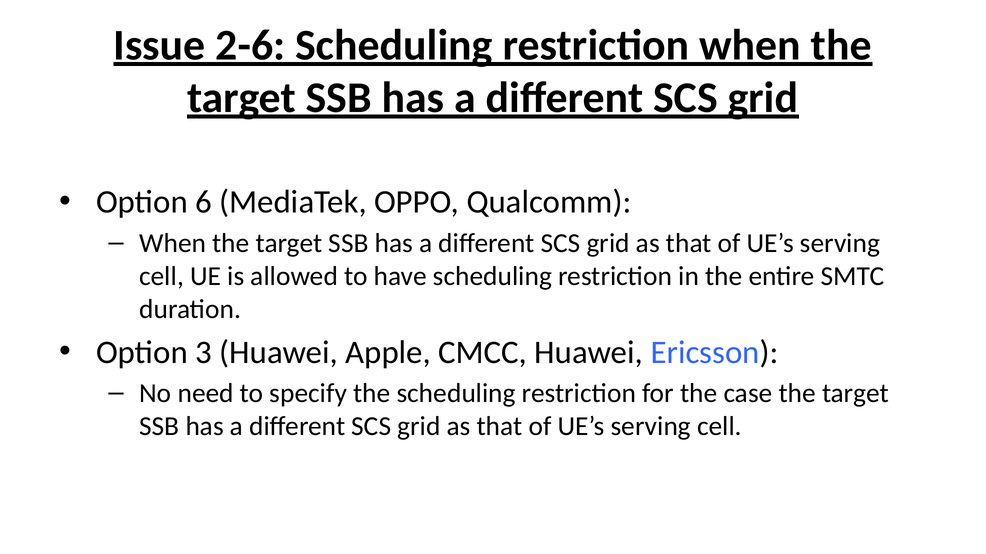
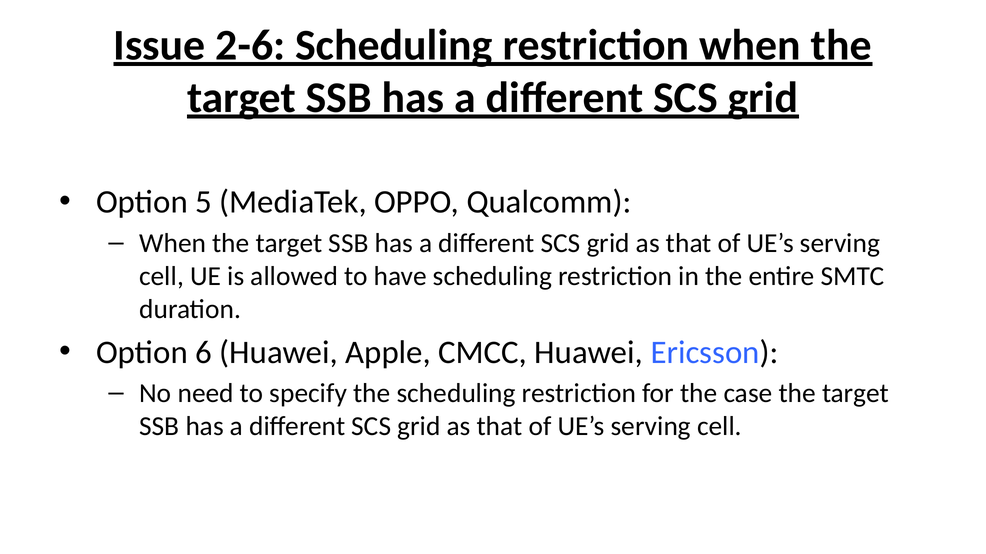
6: 6 -> 5 (204, 202)
3: 3 -> 6 (204, 353)
